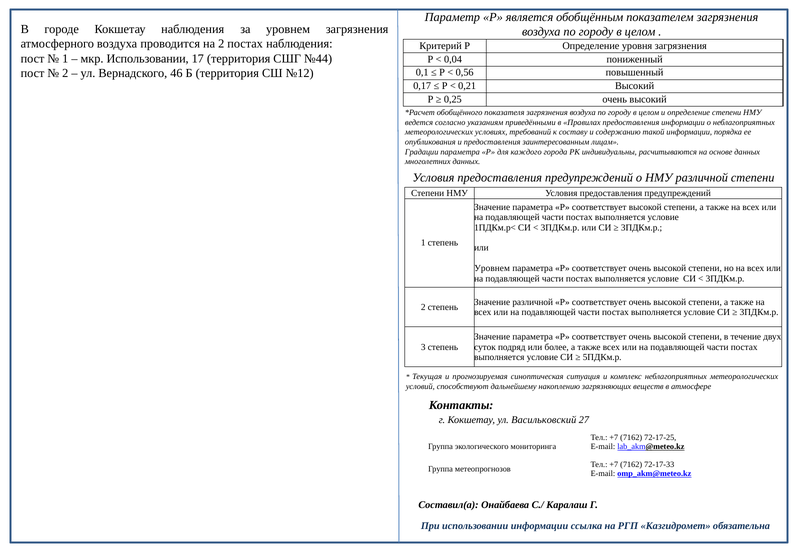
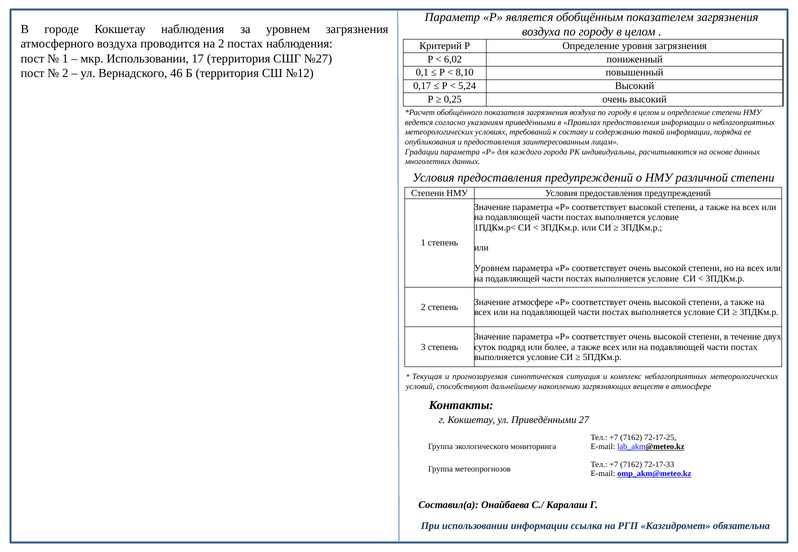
№44: №44 -> №27 (318, 59)
0,04: 0,04 -> 6,02 (453, 59)
0,56: 0,56 -> 8,10 (465, 73)
0,21: 0,21 -> 5,24 (467, 86)
Значение различной: различной -> атмосфере (533, 302)
ул Васильковский: Васильковский -> Приведёнными (544, 420)
